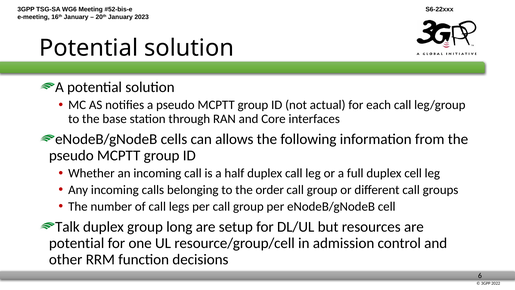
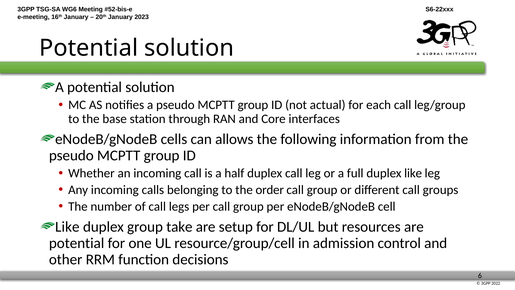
duplex cell: cell -> like (413, 173)
Talk: Talk -> Like (67, 227)
long: long -> take (179, 227)
